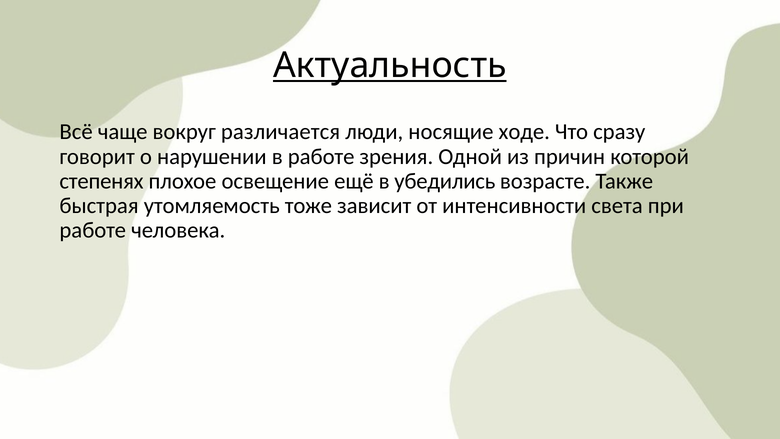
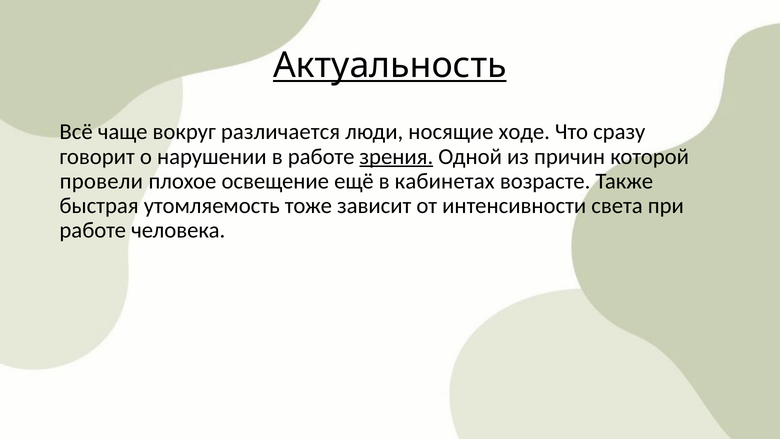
зрения underline: none -> present (396, 156)
степенях: степенях -> провели (101, 181)
убедились: убедились -> кабинетах (445, 181)
